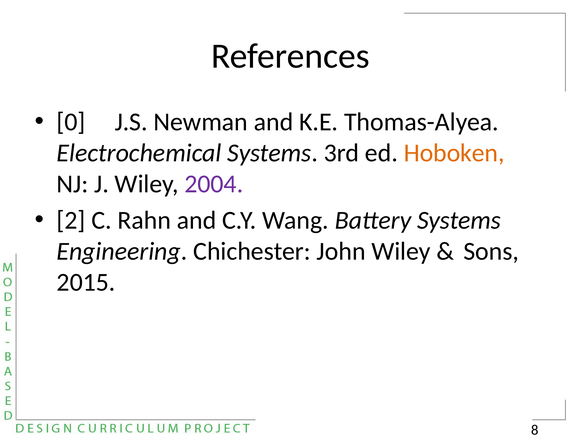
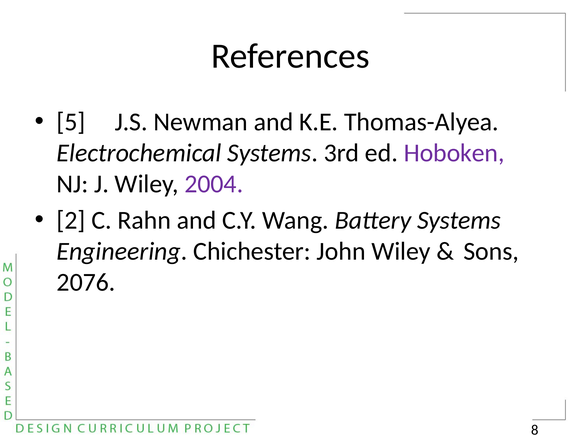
0: 0 -> 5 (71, 122)
Hoboken colour: orange -> purple (454, 153)
2015: 2015 -> 2076 (86, 282)
